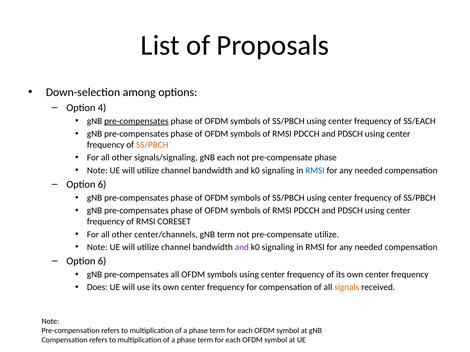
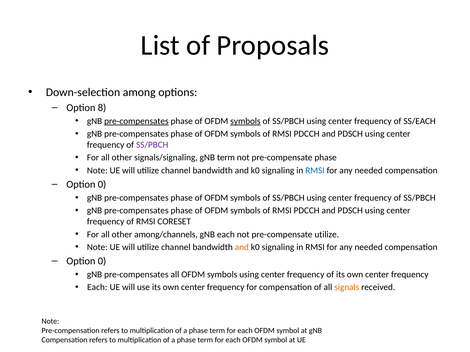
4: 4 -> 8 (102, 108)
symbols underline: none -> present (245, 121)
SS/PBCH colour: orange -> purple (152, 145)
gNB each: each -> term (226, 158)
6: 6 -> 0 (102, 185)
center/channels: center/channels -> among/channels (166, 235)
gNB term: term -> each (226, 235)
and colour: purple -> orange (242, 247)
6: 6 -> 0 (102, 261)
Does: Does -> Each (97, 288)
